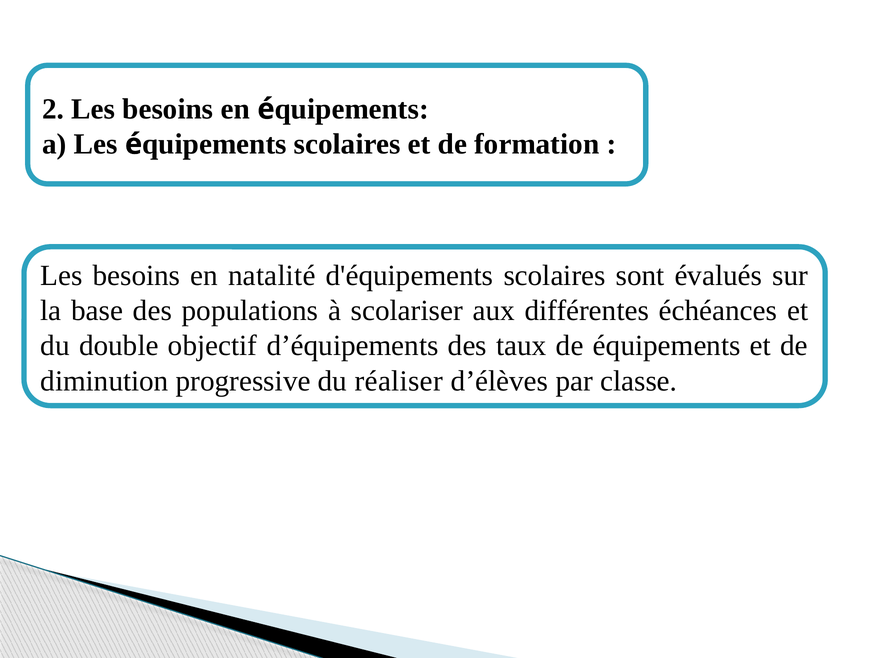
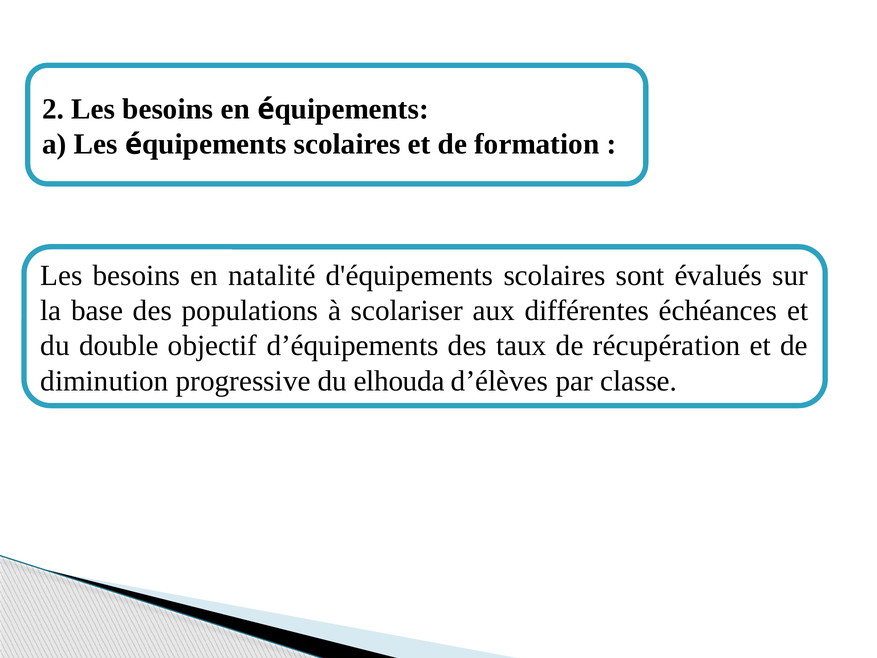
équipements: équipements -> récupération (667, 346)
réaliser: réaliser -> elhouda (399, 381)
